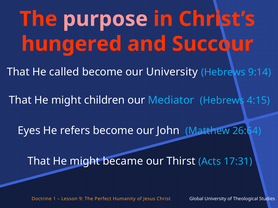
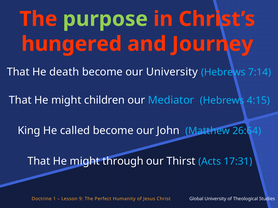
purpose colour: pink -> light green (105, 19)
Succour: Succour -> Journey (213, 44)
called: called -> death (64, 72)
9:14: 9:14 -> 7:14 (260, 72)
Eyes: Eyes -> King (29, 131)
refers: refers -> called (75, 131)
became: became -> through (123, 162)
